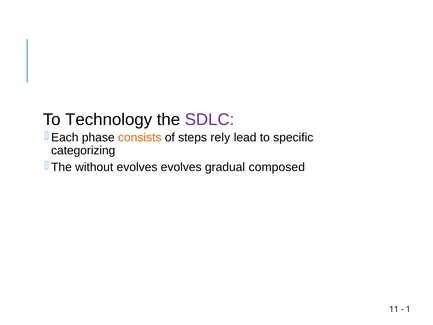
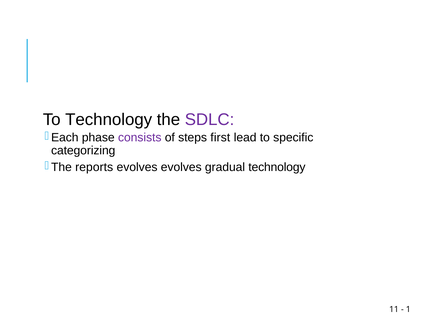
consists colour: orange -> purple (140, 137)
rely: rely -> first (220, 137)
without: without -> reports (94, 167)
gradual composed: composed -> technology (277, 167)
